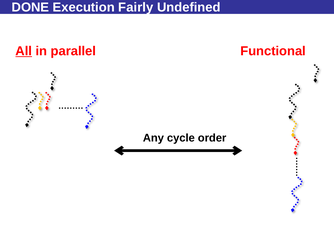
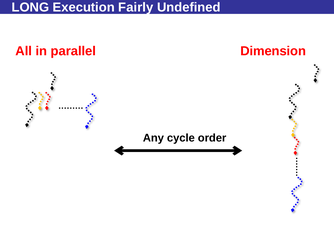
DONE: DONE -> LONG (30, 7)
All underline: present -> none (24, 51)
Functional: Functional -> Dimension (273, 51)
